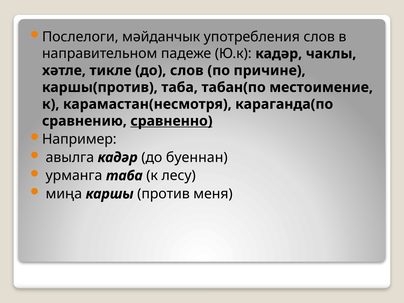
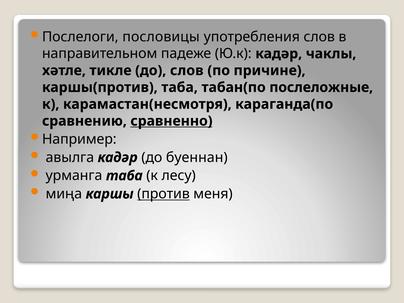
мәйданчык: мәйданчык -> пословицы (161, 37)
местоимение: местоимение -> послеложные (321, 87)
против underline: none -> present (164, 194)
